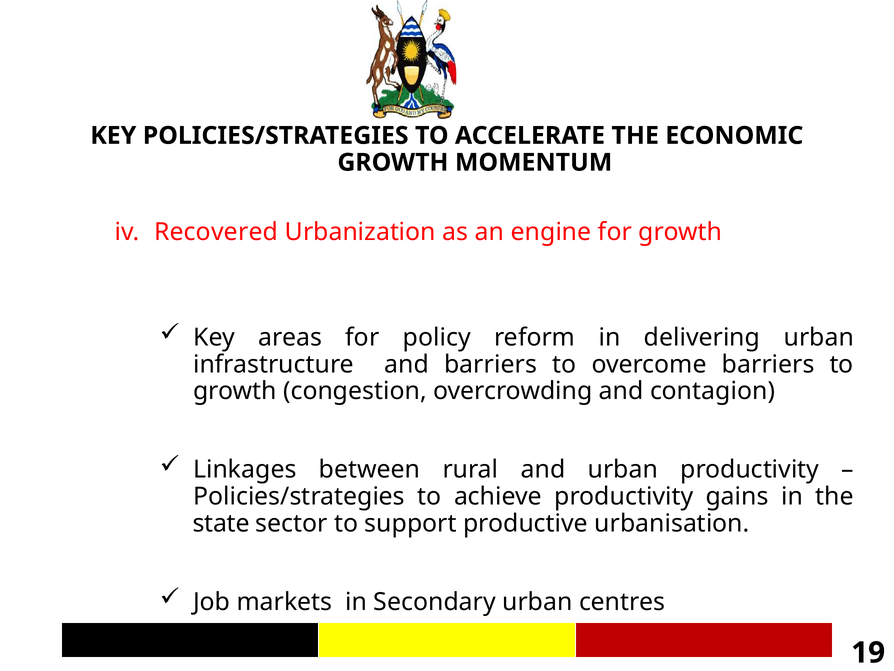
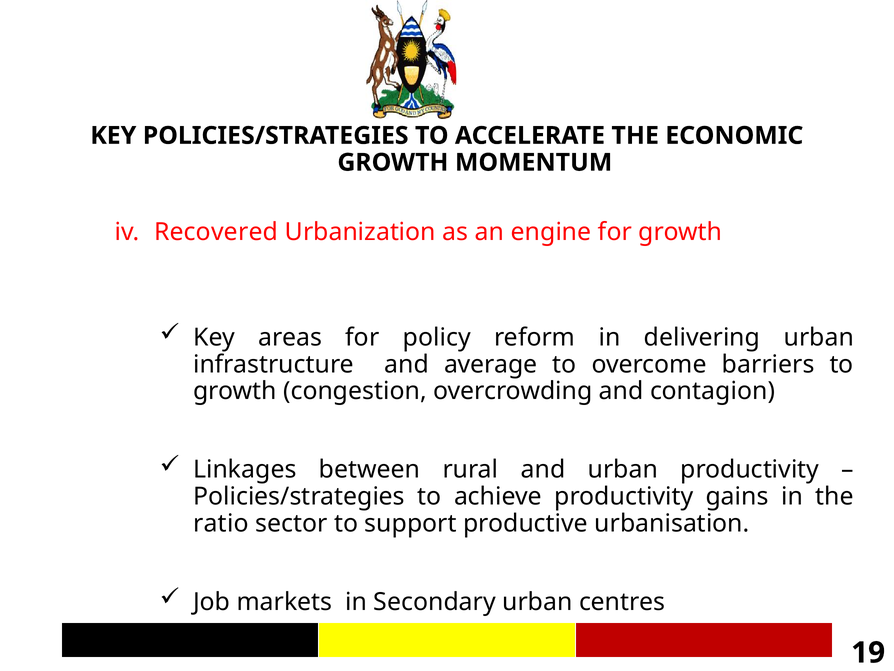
and barriers: barriers -> average (491, 364)
state: state -> ratio (221, 523)
